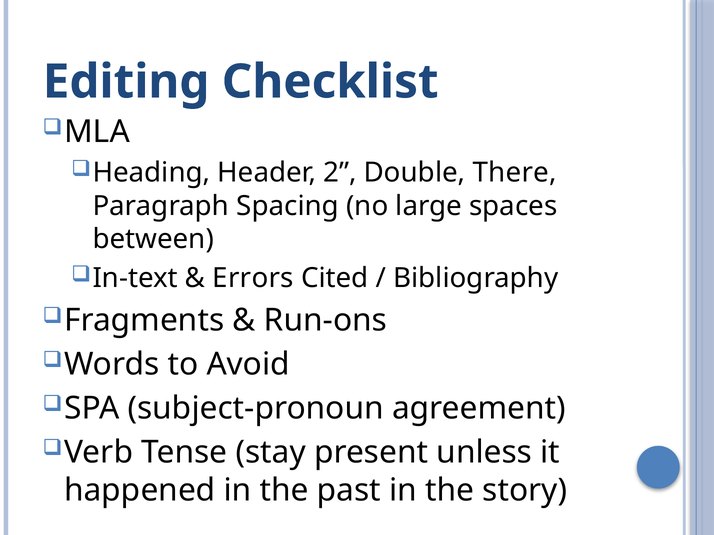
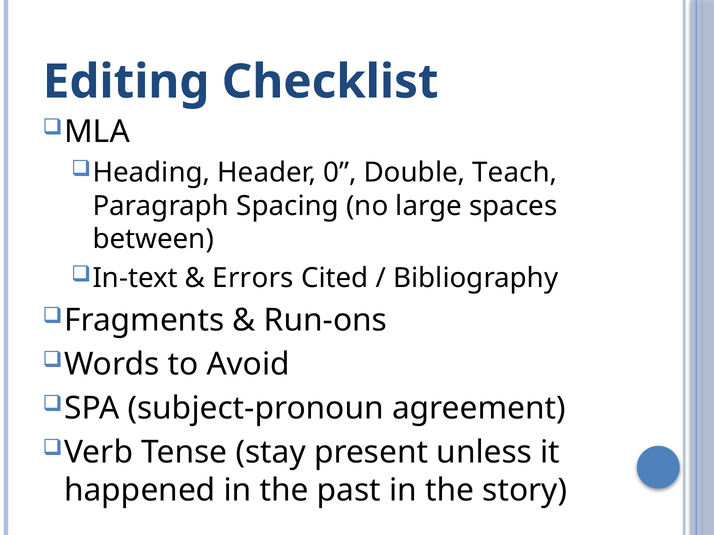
2: 2 -> 0 (340, 173)
There: There -> Teach (515, 173)
